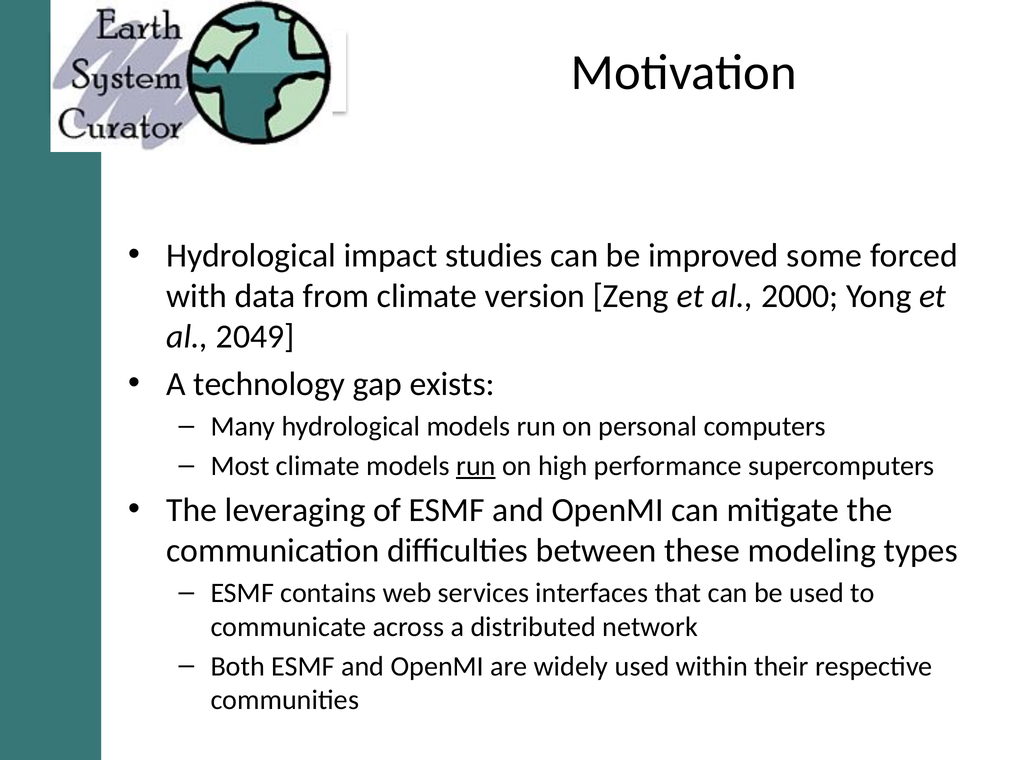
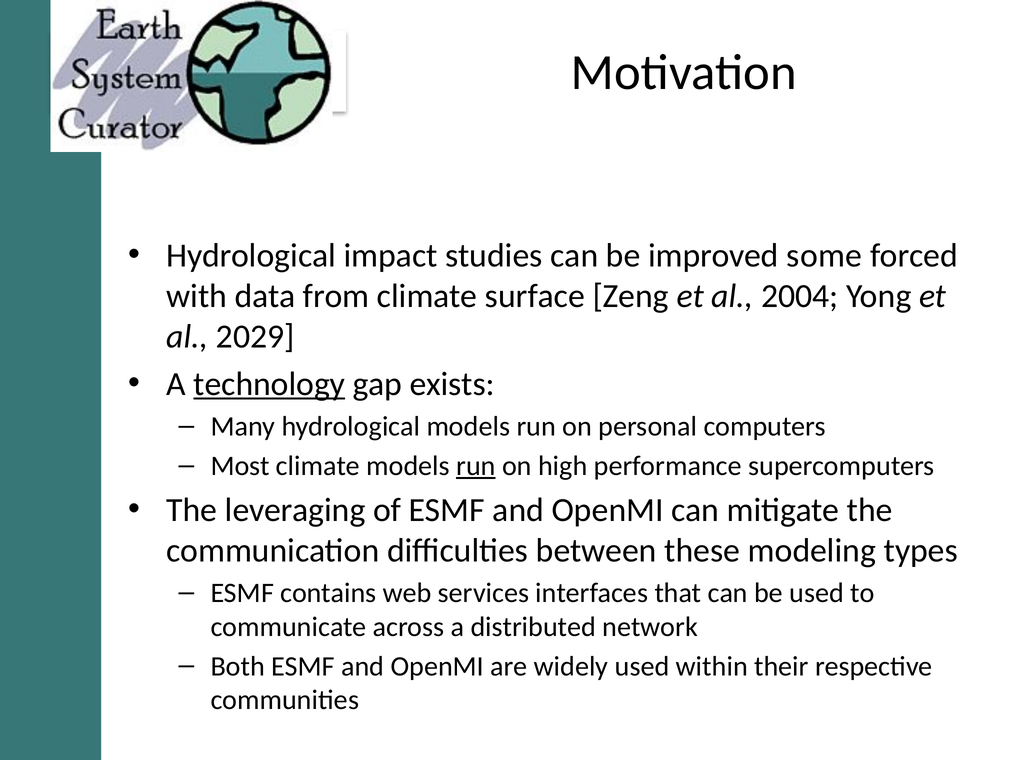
version: version -> surface (535, 296)
2000: 2000 -> 2004 (800, 296)
2049: 2049 -> 2029 (255, 337)
technology underline: none -> present (269, 384)
